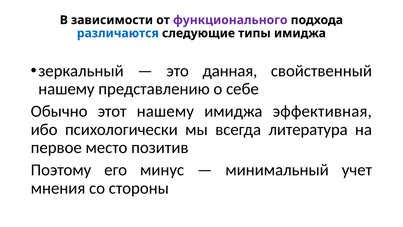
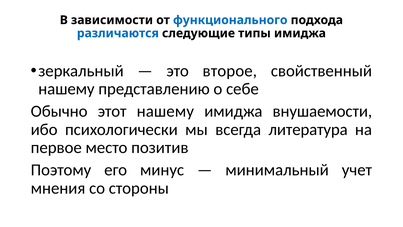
функционального colour: purple -> blue (230, 20)
данная: данная -> второе (230, 71)
эффективная: эффективная -> внушаемости (322, 111)
